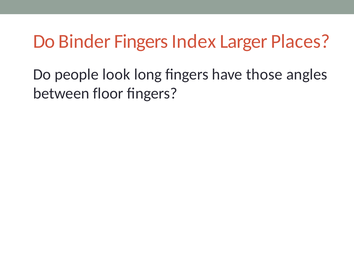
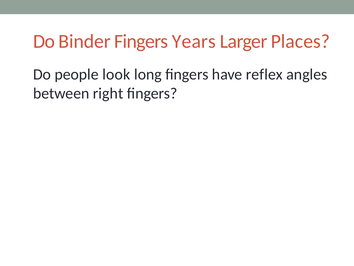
Index: Index -> Years (194, 41)
those: those -> reflex (264, 74)
floor: floor -> right (108, 93)
